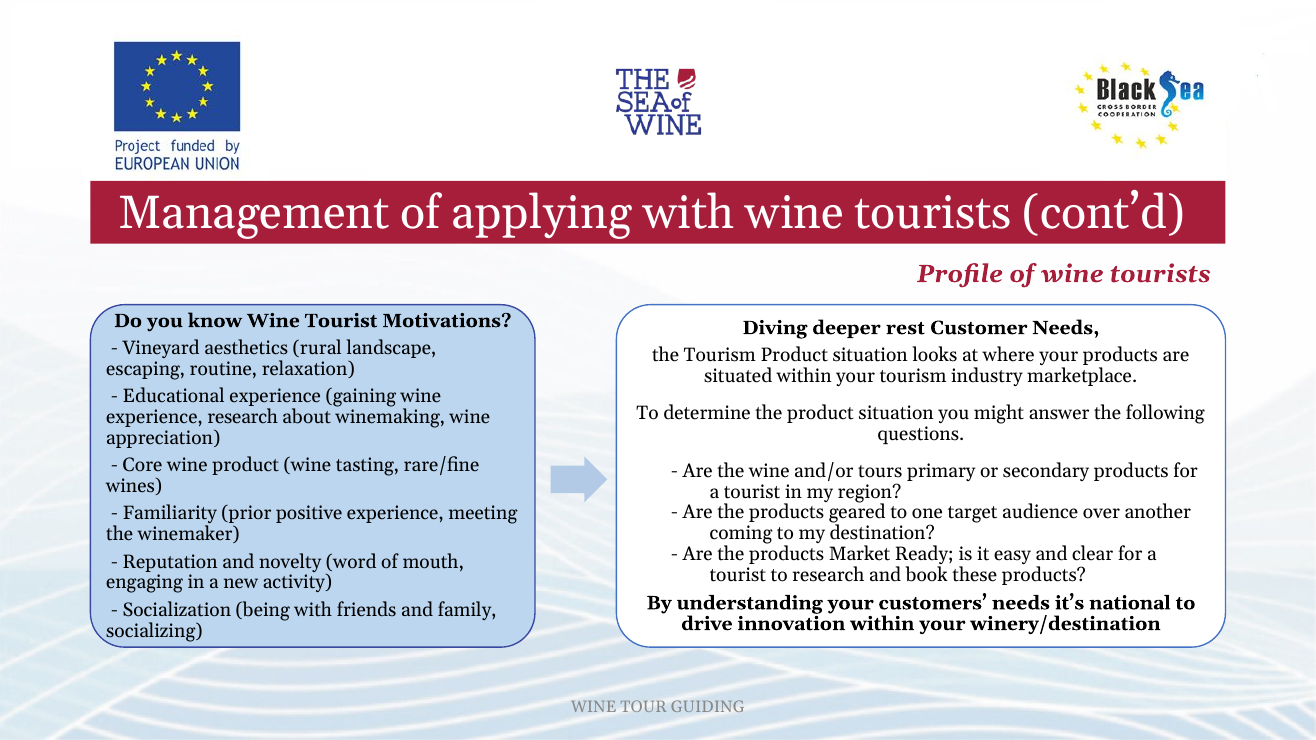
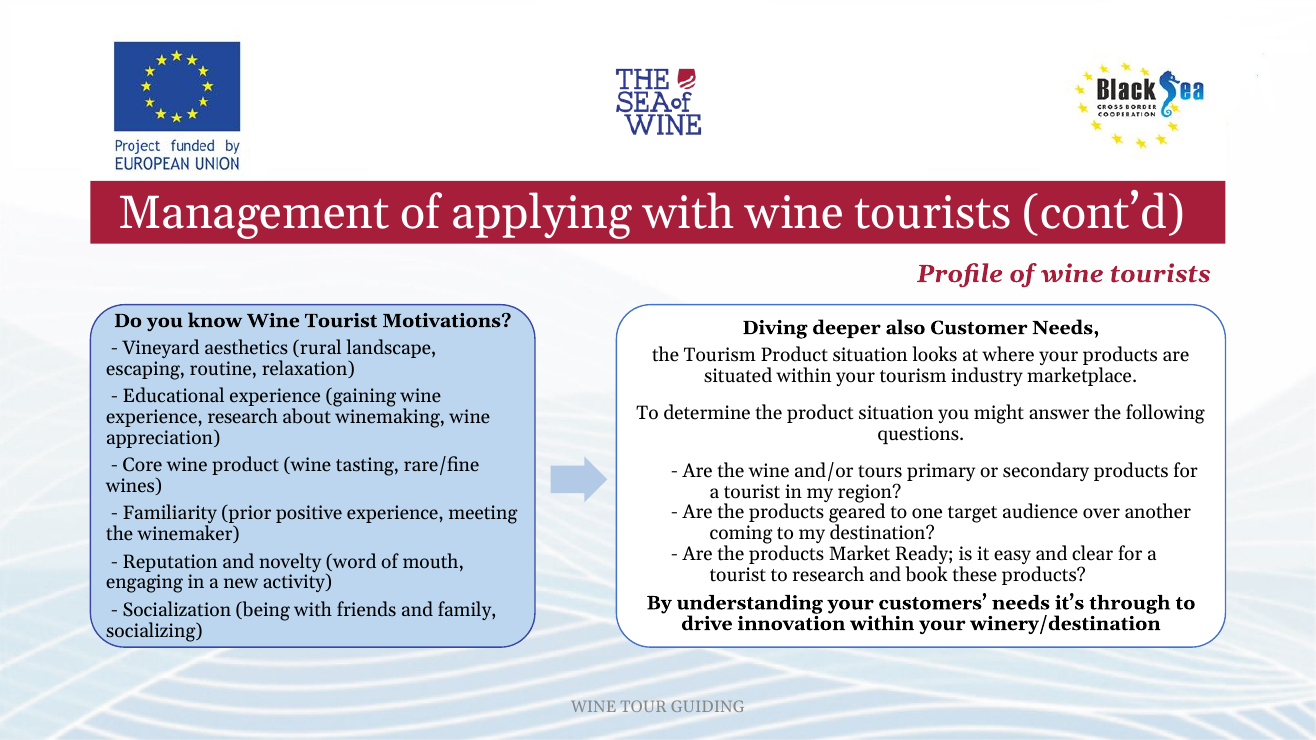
rest: rest -> also (905, 328)
national: national -> through (1130, 603)
